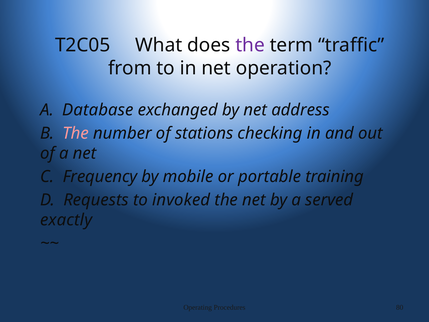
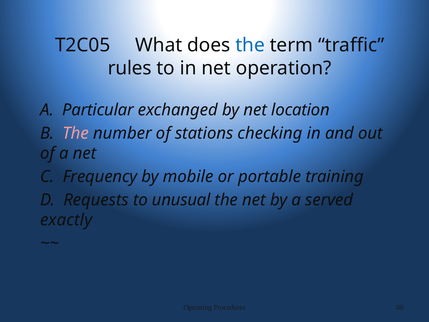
the colour: purple -> blue (250, 45)
from: from -> rules (130, 68)
Database: Database -> Particular (98, 110)
address: address -> location (301, 110)
invoked: invoked -> unusual (181, 200)
